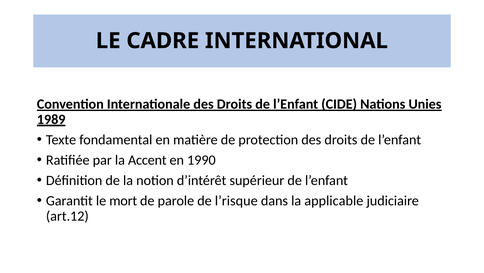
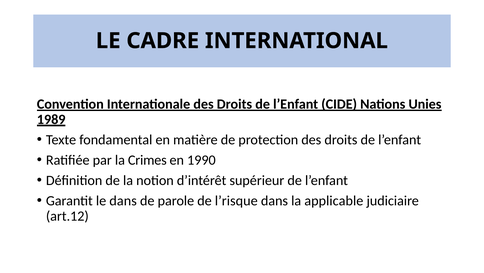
Accent: Accent -> Crimes (147, 160)
le mort: mort -> dans (123, 200)
